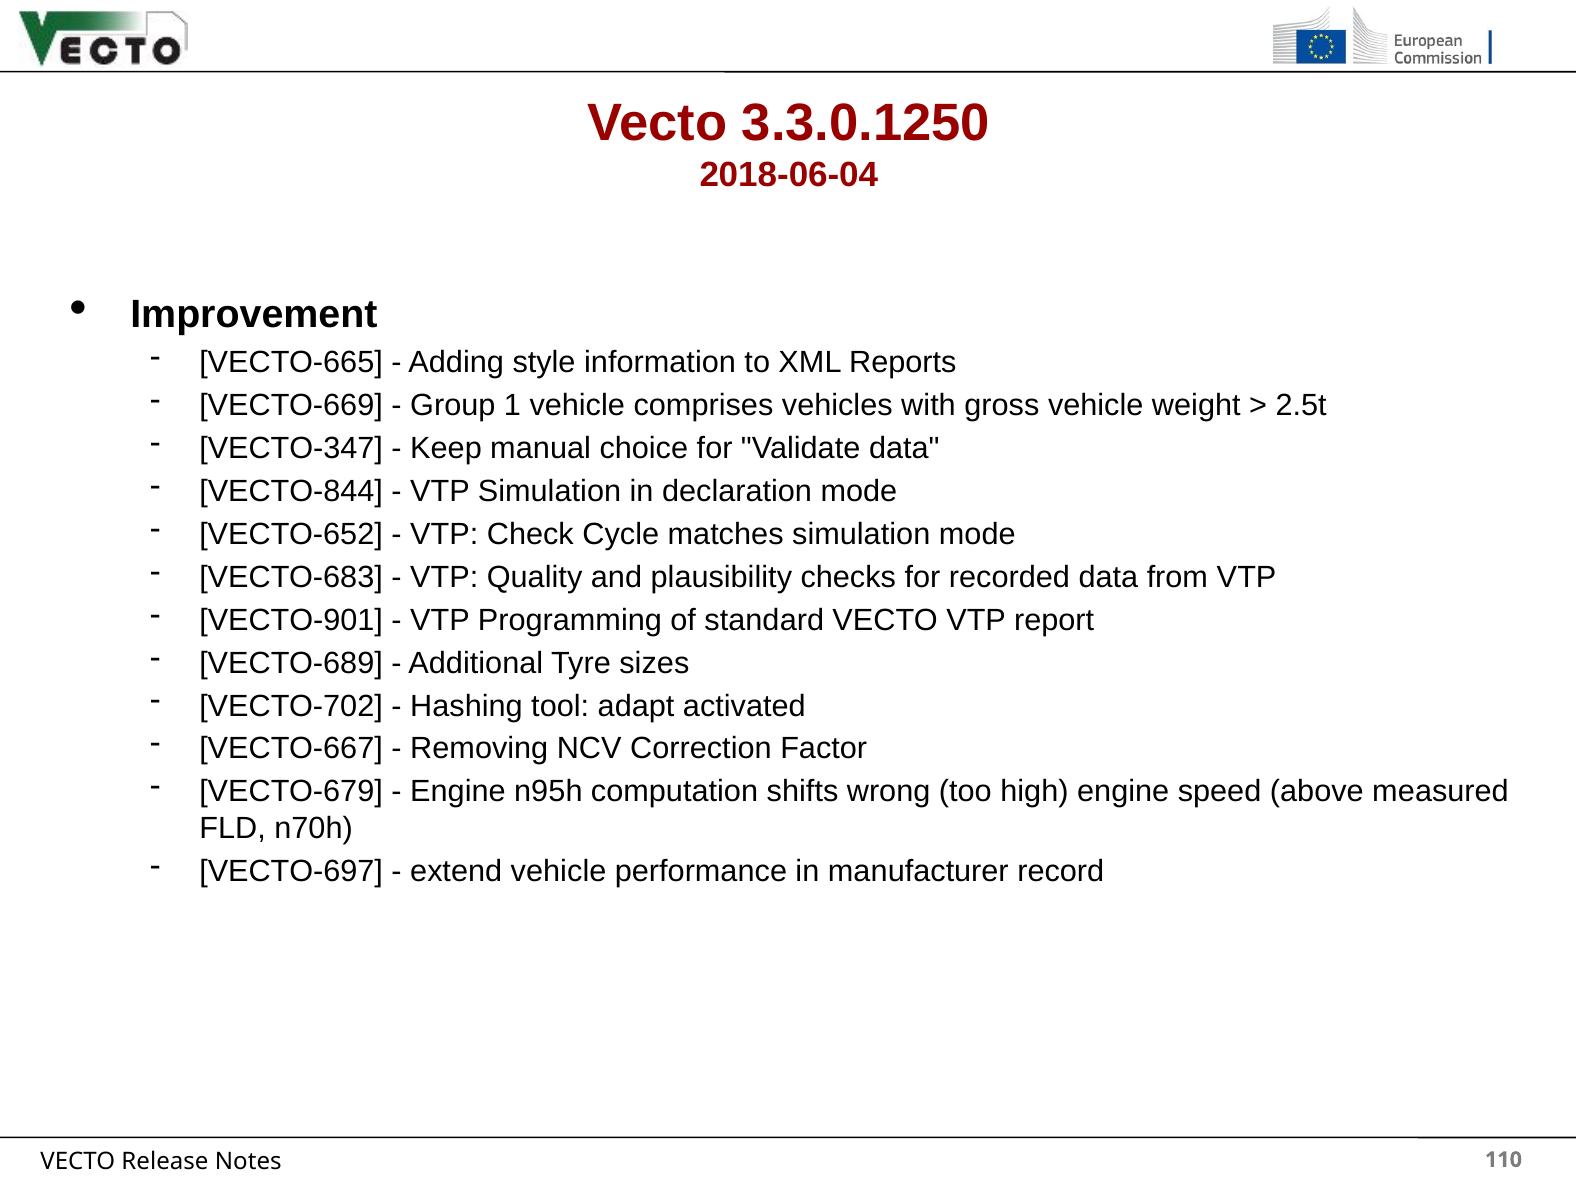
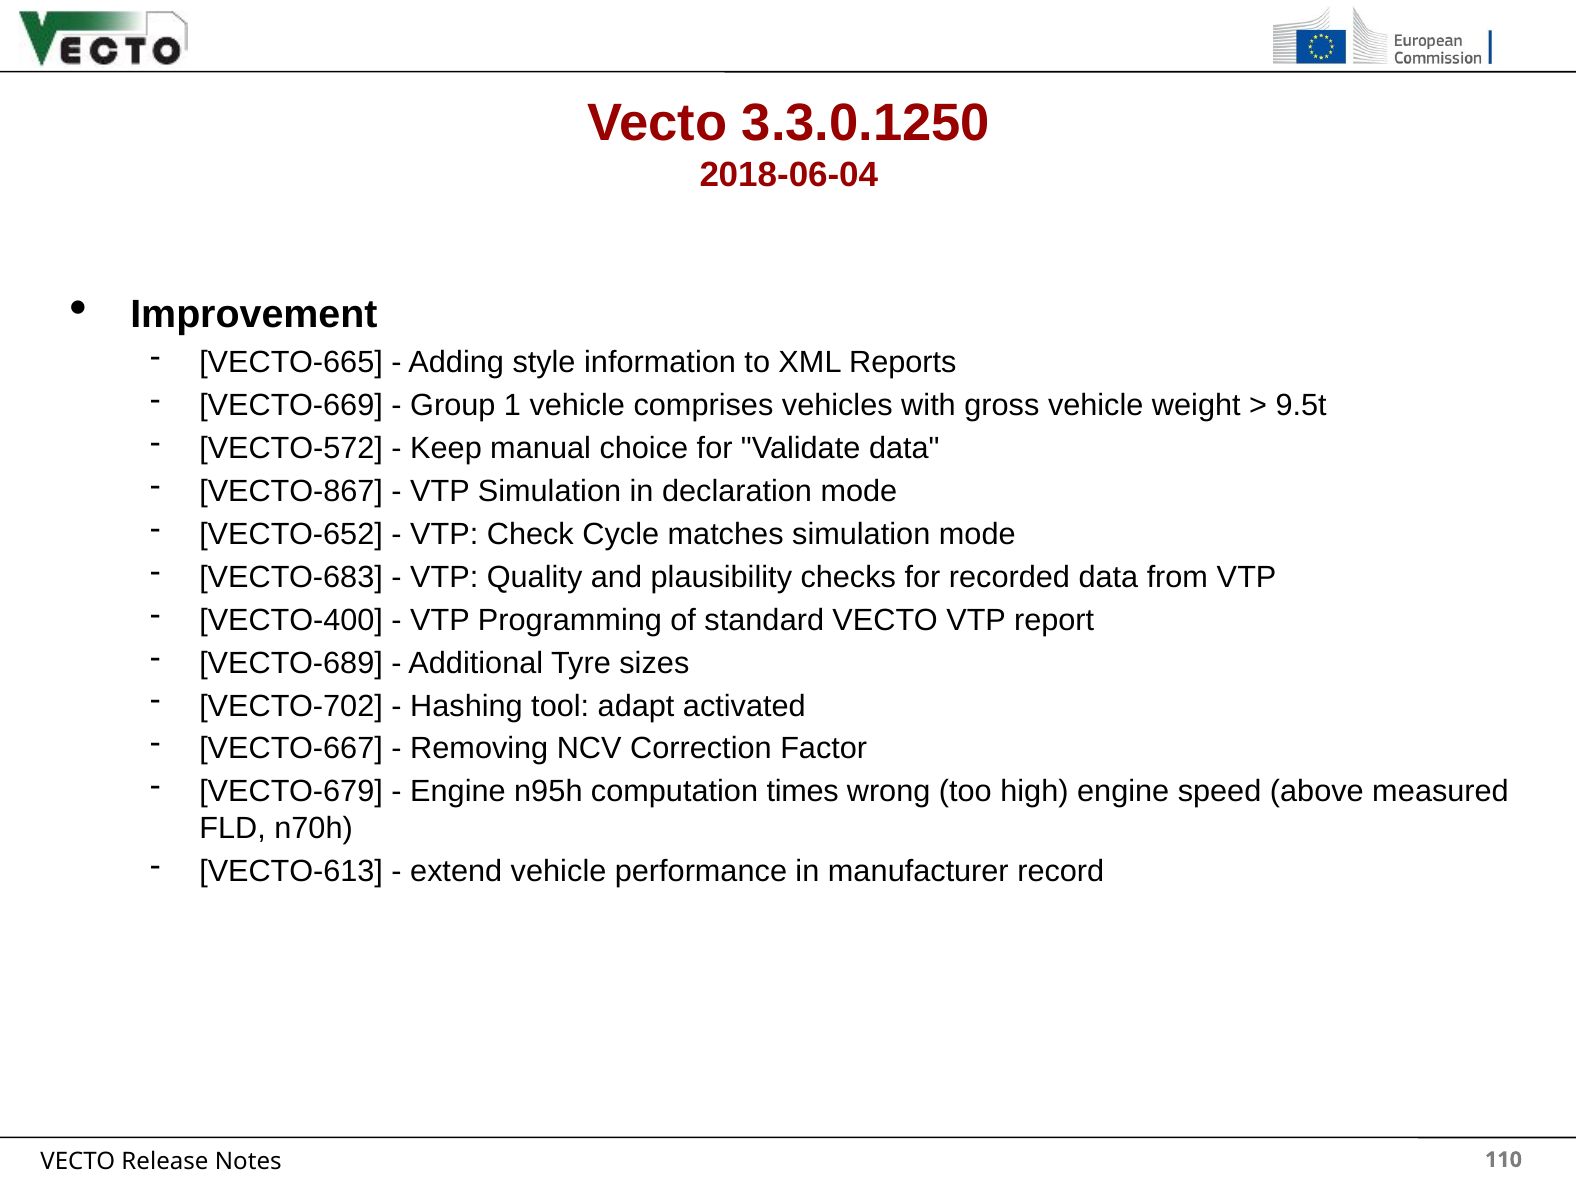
2.5t: 2.5t -> 9.5t (1301, 405)
VECTO-347: VECTO-347 -> VECTO-572 (291, 448)
VECTO-844: VECTO-844 -> VECTO-867 (291, 491)
VECTO-901: VECTO-901 -> VECTO-400 (291, 620)
shifts: shifts -> times (803, 792)
VECTO-697: VECTO-697 -> VECTO-613 (291, 872)
